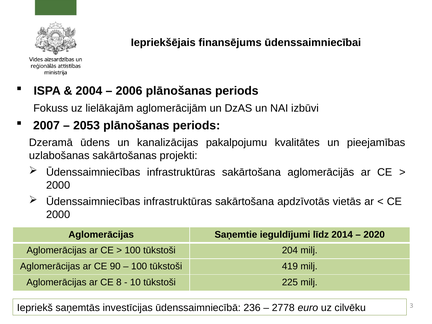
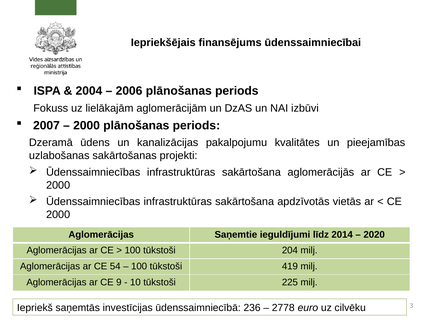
2053: 2053 -> 2000 (87, 126)
90: 90 -> 54 (115, 266)
8: 8 -> 9 (119, 282)
